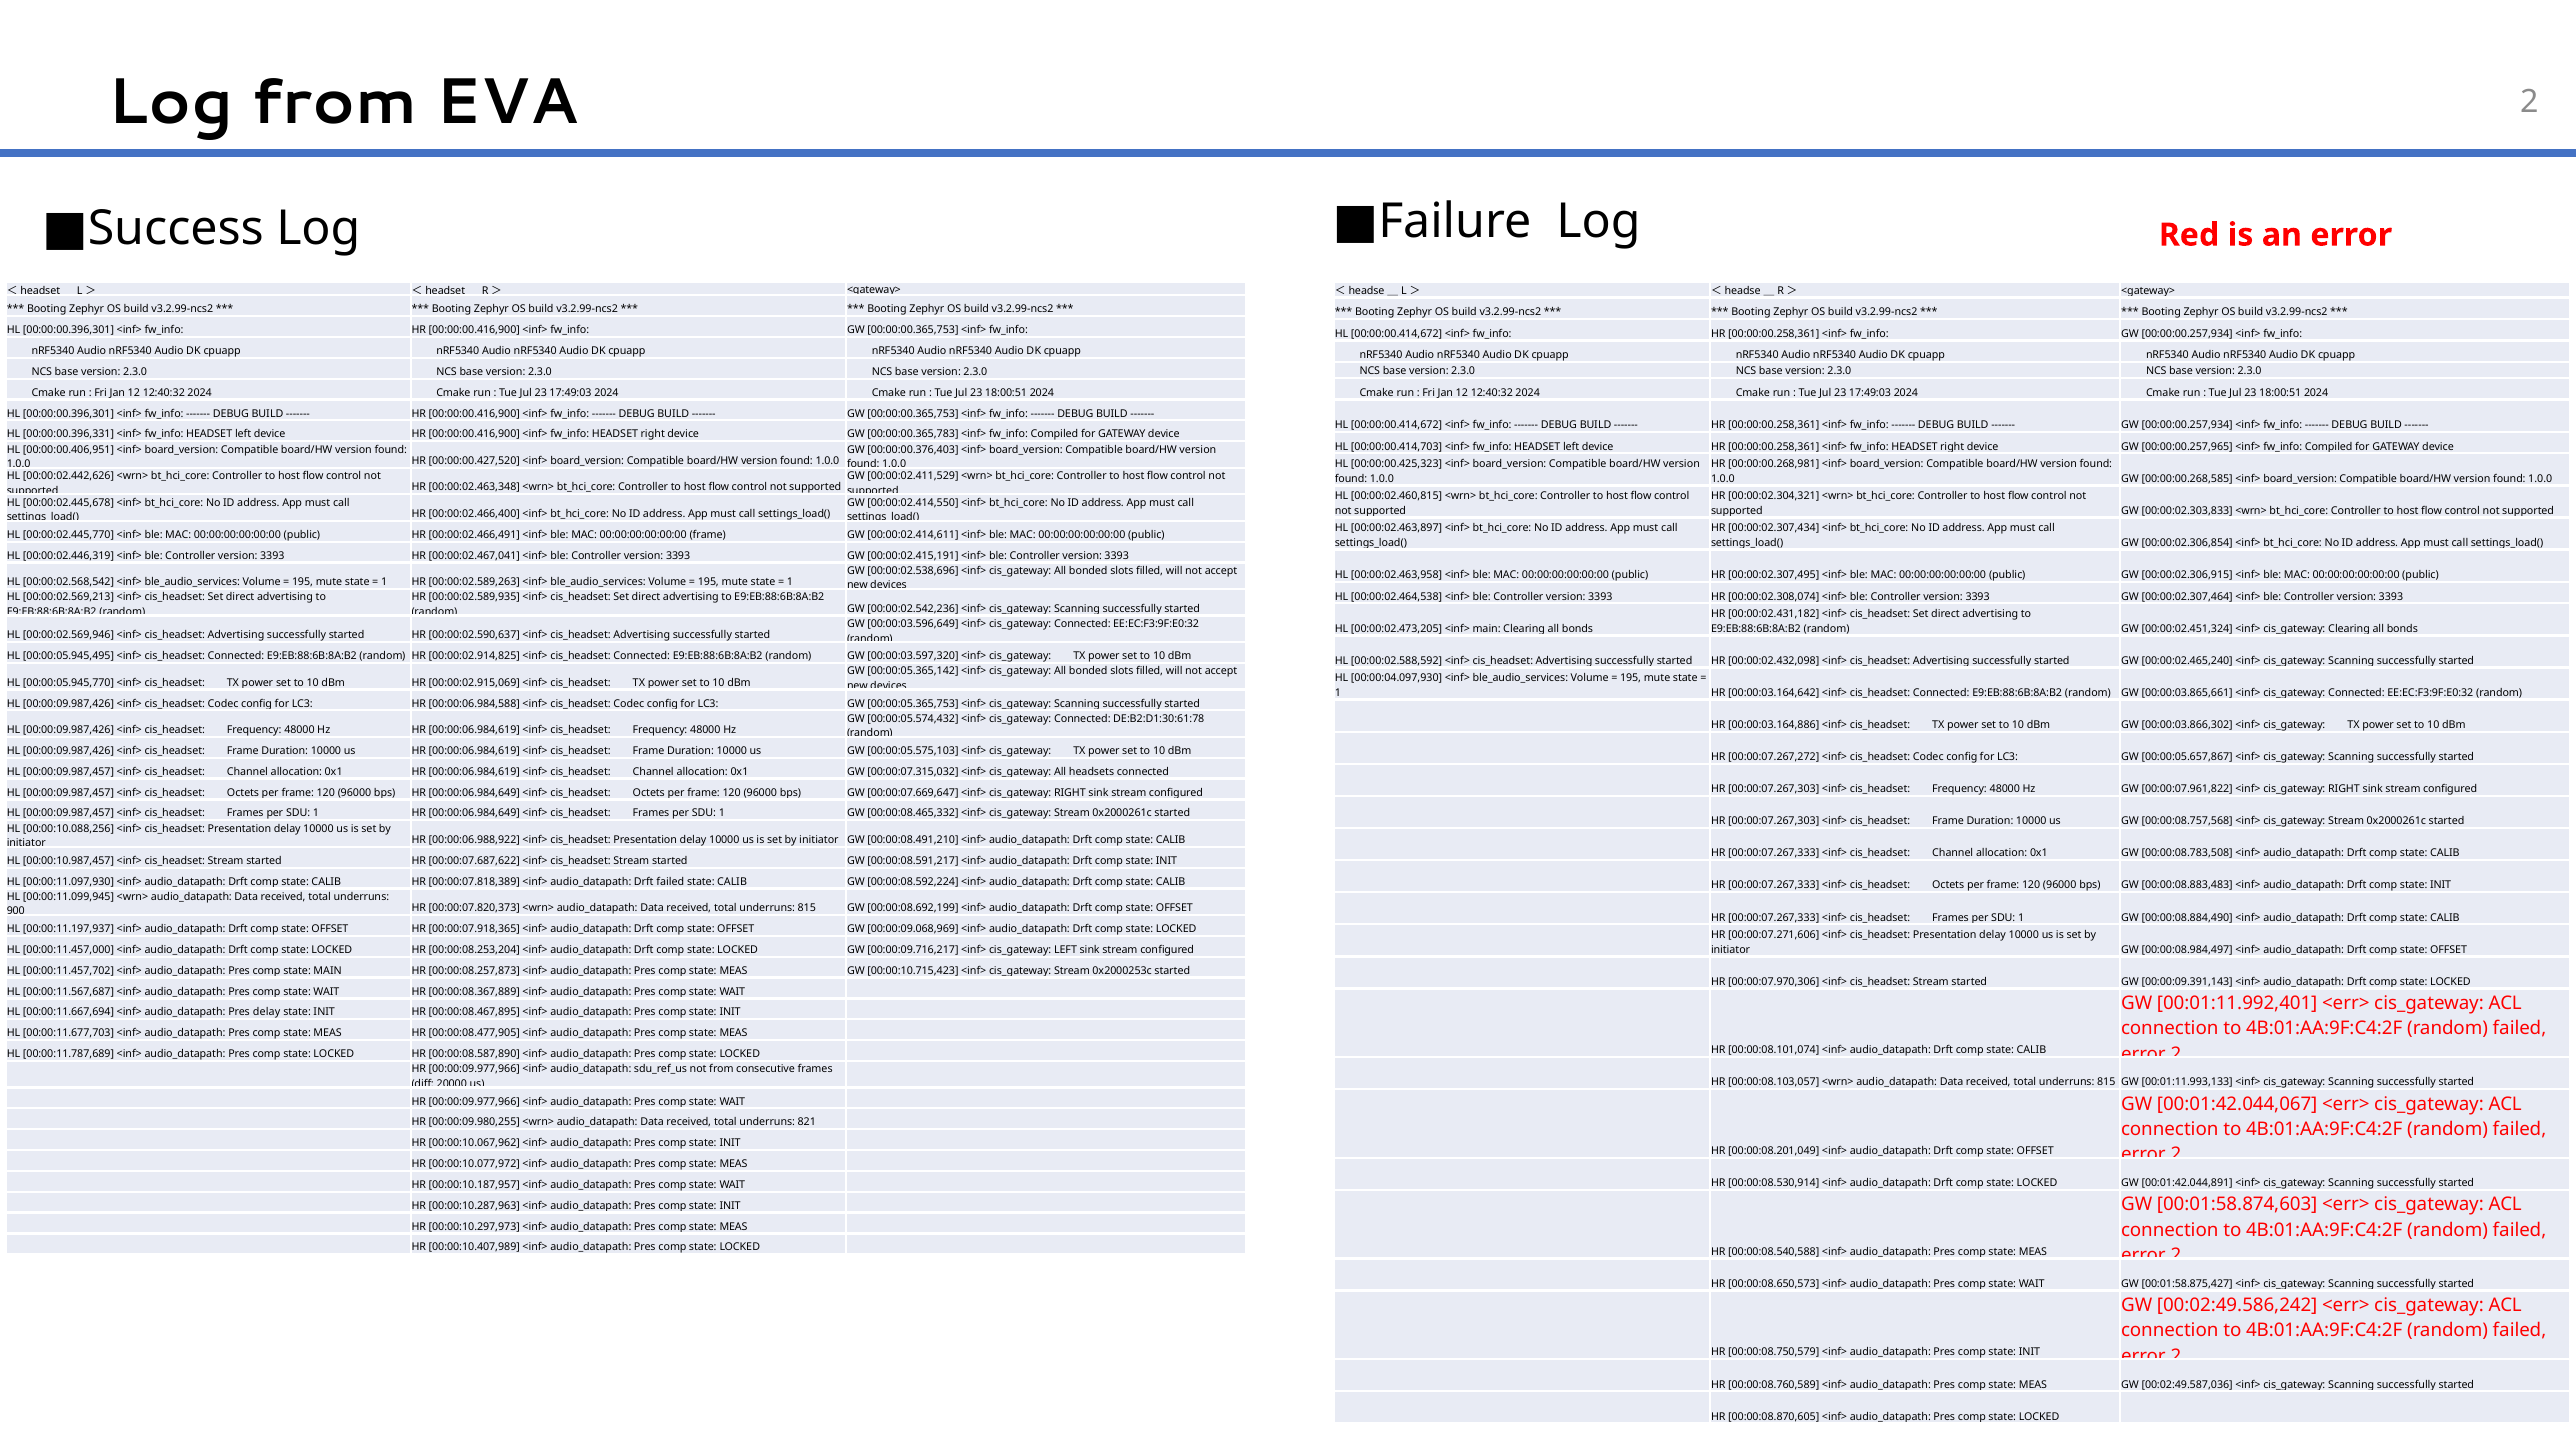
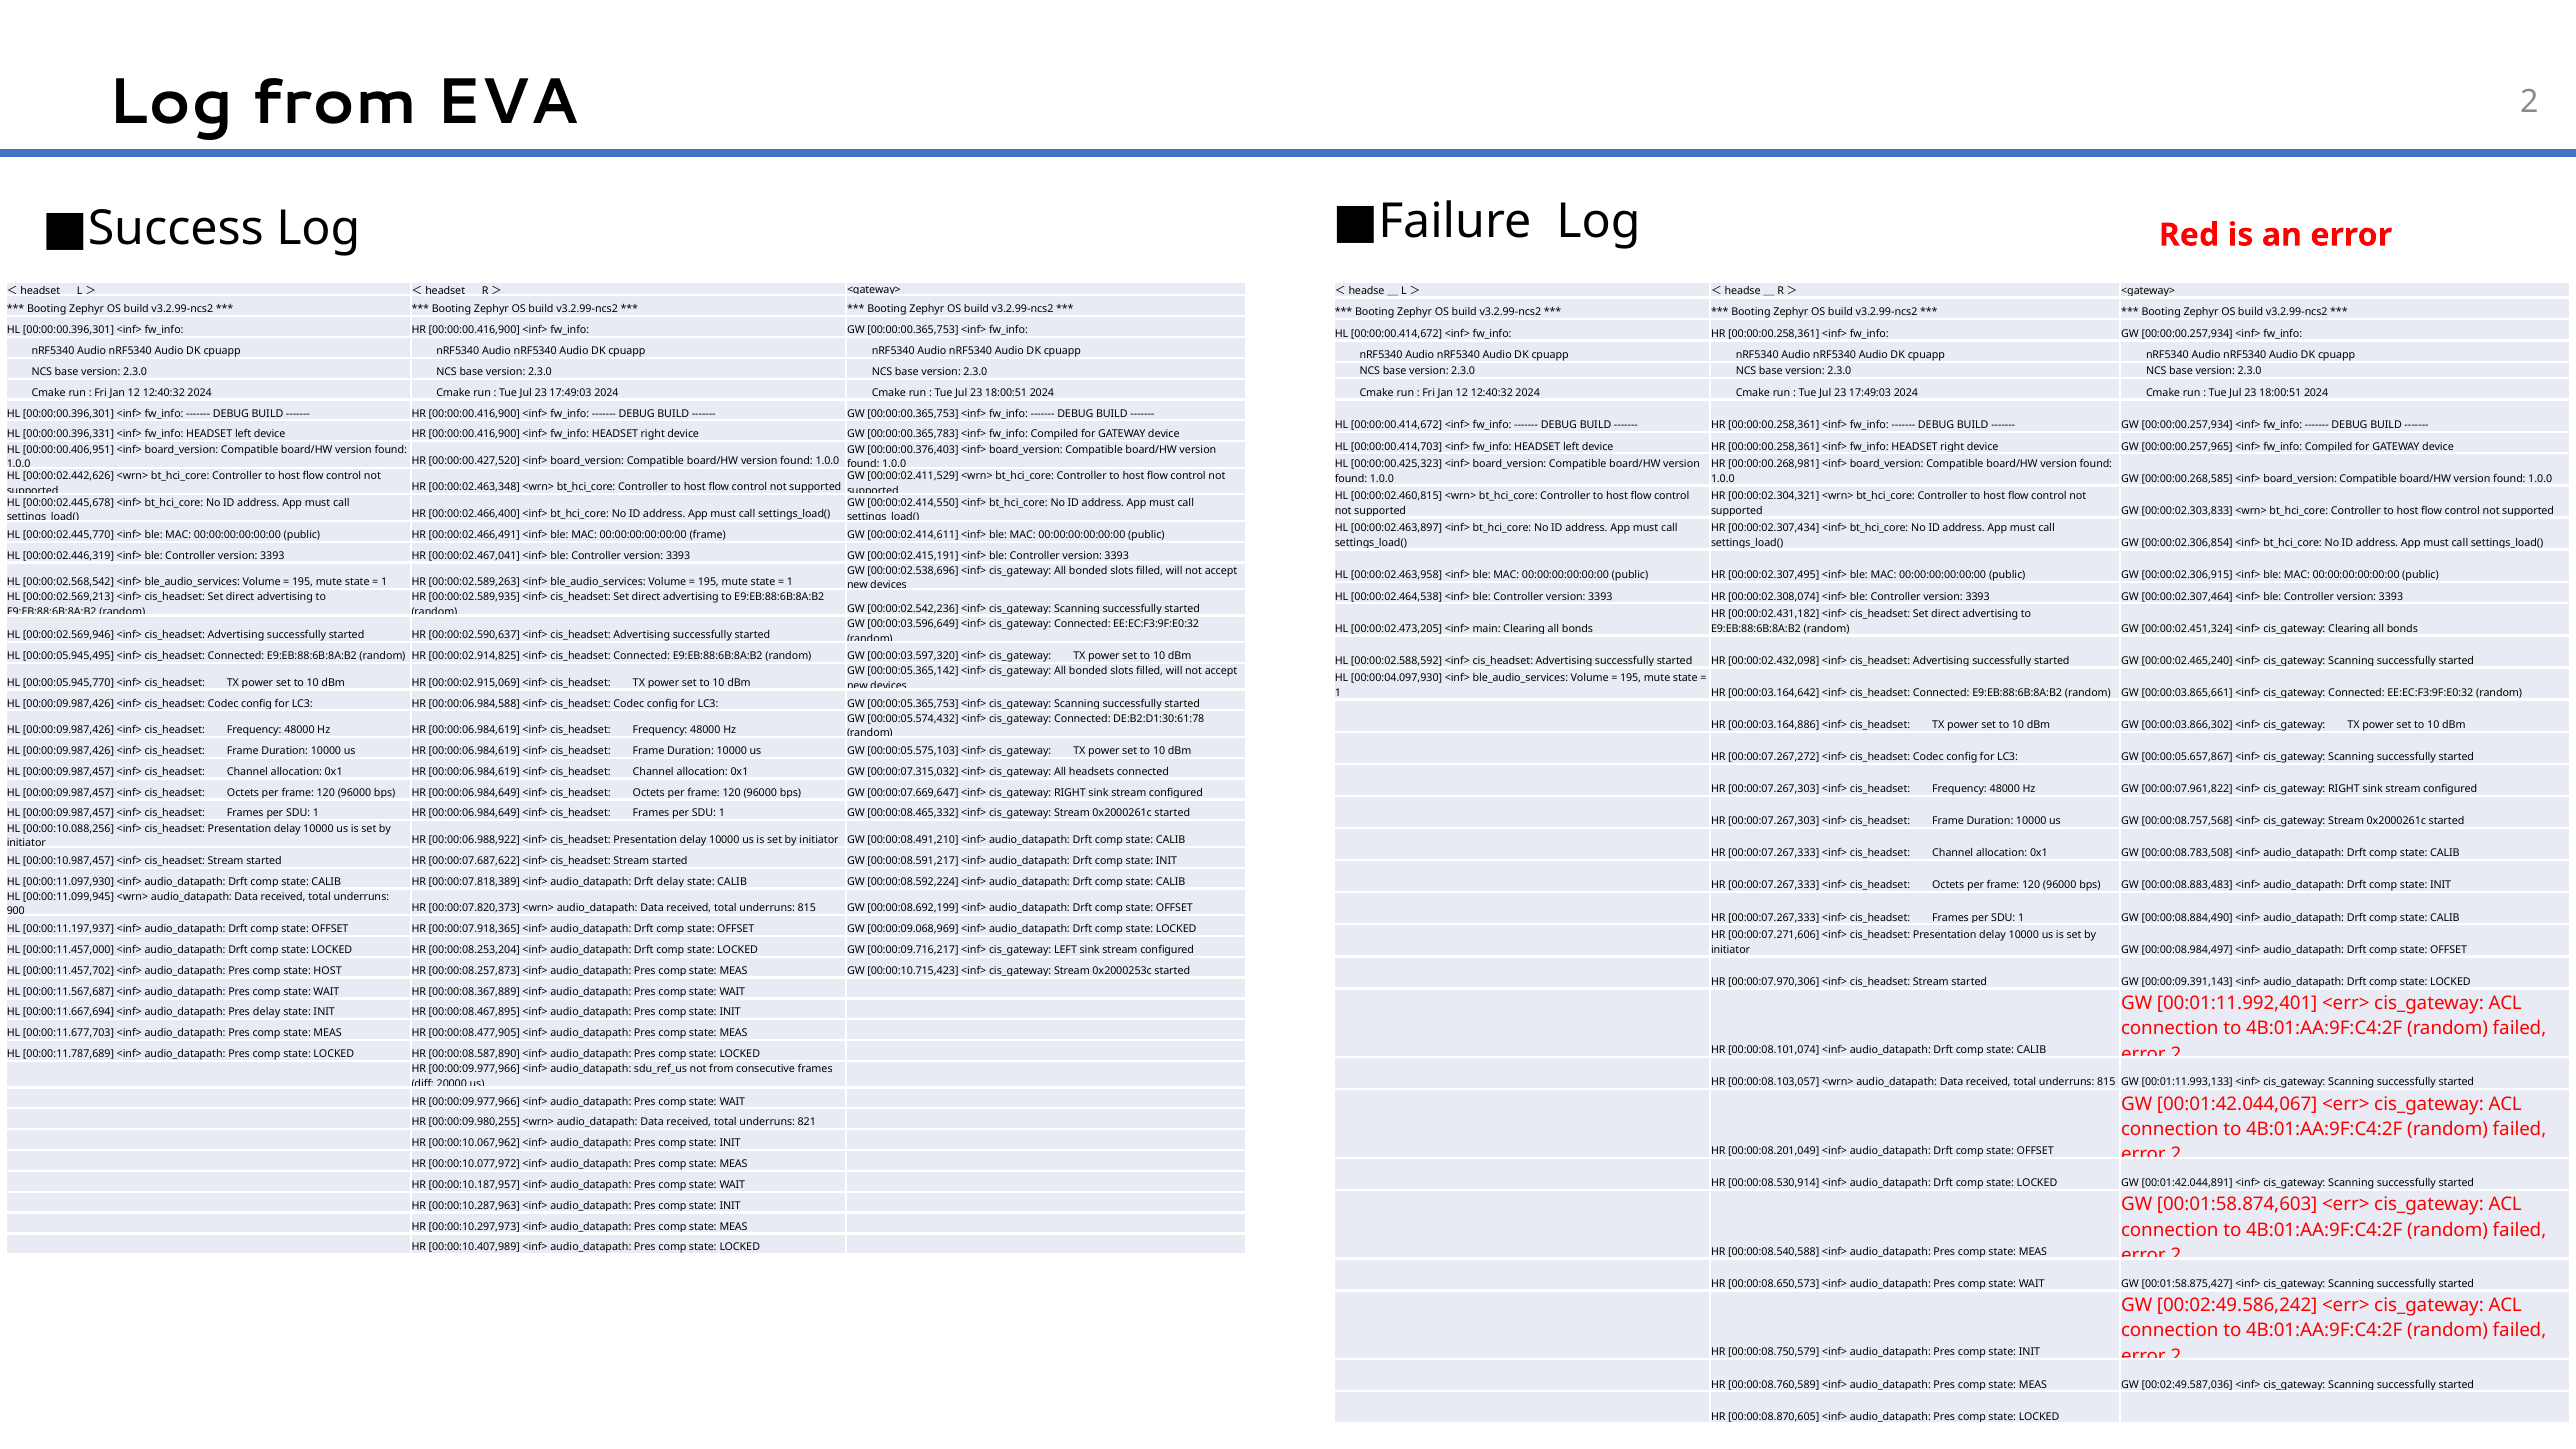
Drft failed: failed -> delay (670, 882)
state MAIN: MAIN -> HOST (328, 971)
